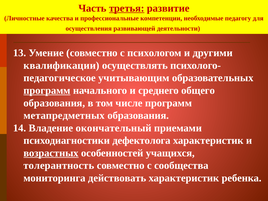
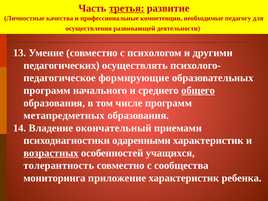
квалификации: квалификации -> педагогических (62, 65)
учитывающим: учитывающим -> формирующие (134, 78)
программ underline: present -> none (47, 90)
общего underline: none -> present (198, 90)
дефектолога: дефектолога -> одаренными (142, 141)
действовать: действовать -> приложение (117, 178)
